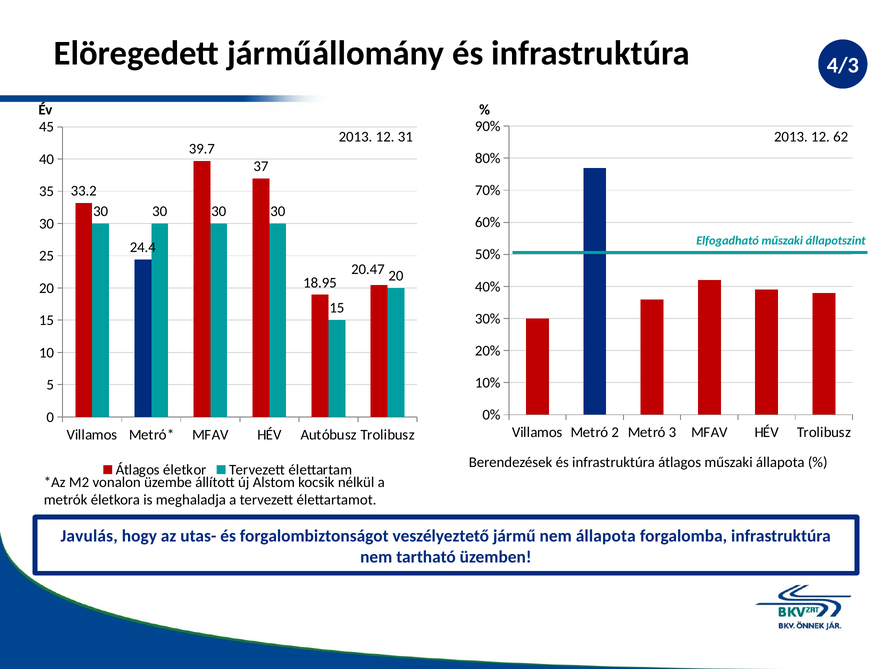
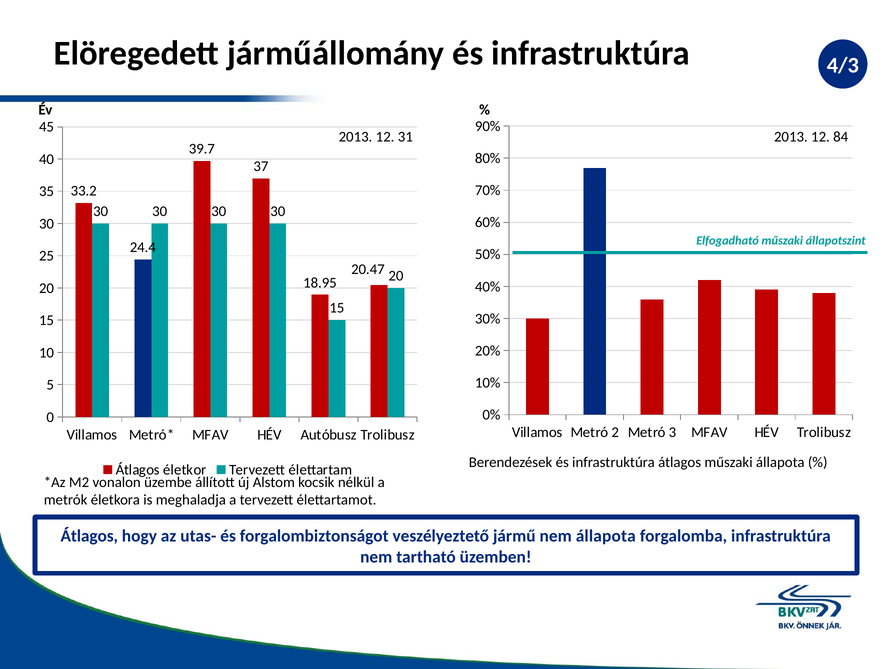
62: 62 -> 84 (841, 137)
Javulás: Javulás -> Átlagos (89, 536)
